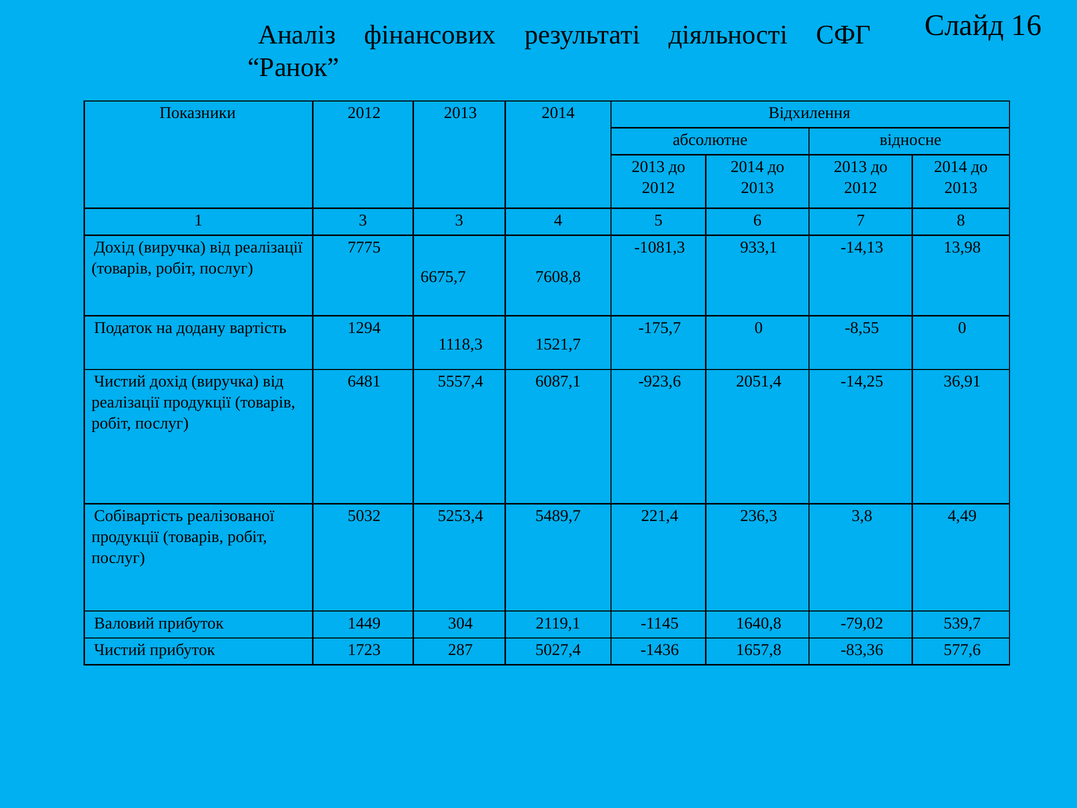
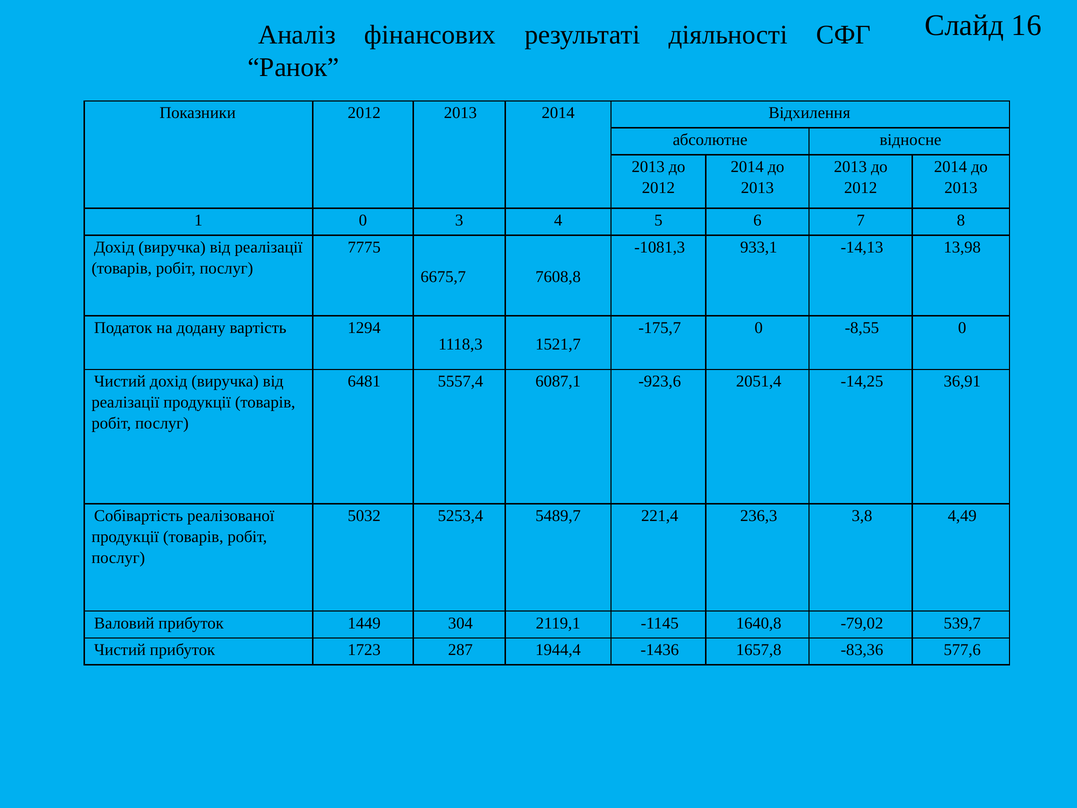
1 3: 3 -> 0 (363, 220)
5027,4: 5027,4 -> 1944,4 (558, 650)
